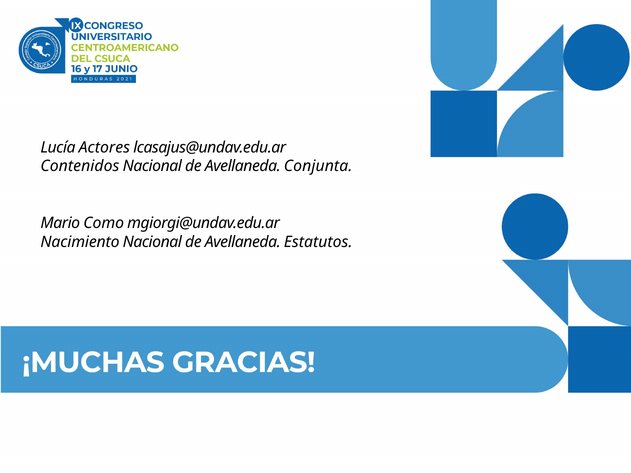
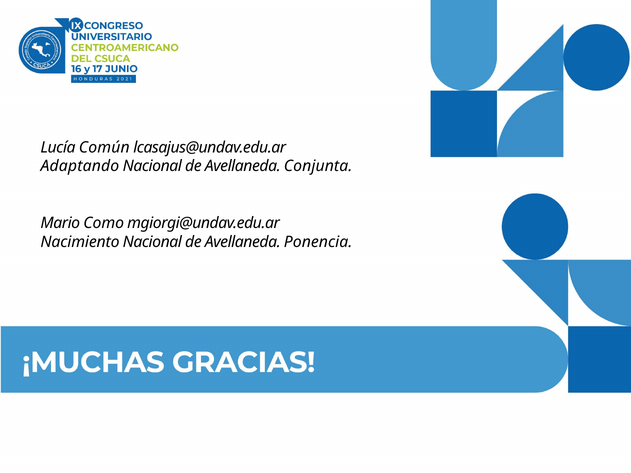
Actores: Actores -> Común (104, 147)
Contenidos: Contenidos -> Adaptando (80, 166)
Estatutos: Estatutos -> Ponencia (318, 242)
